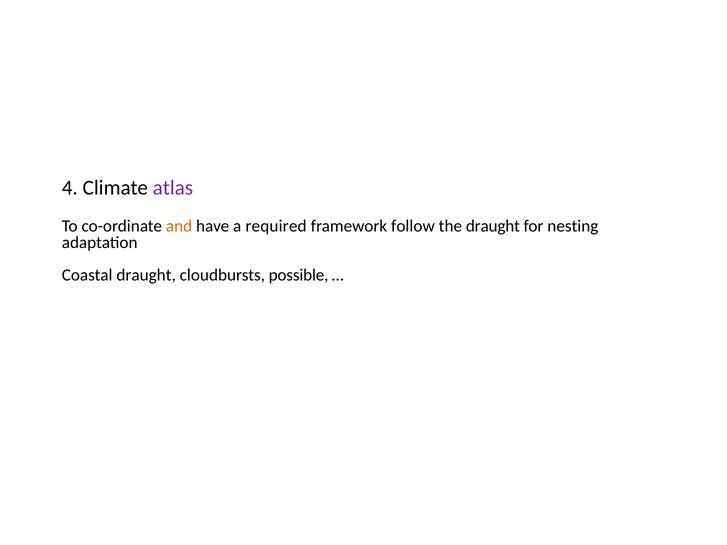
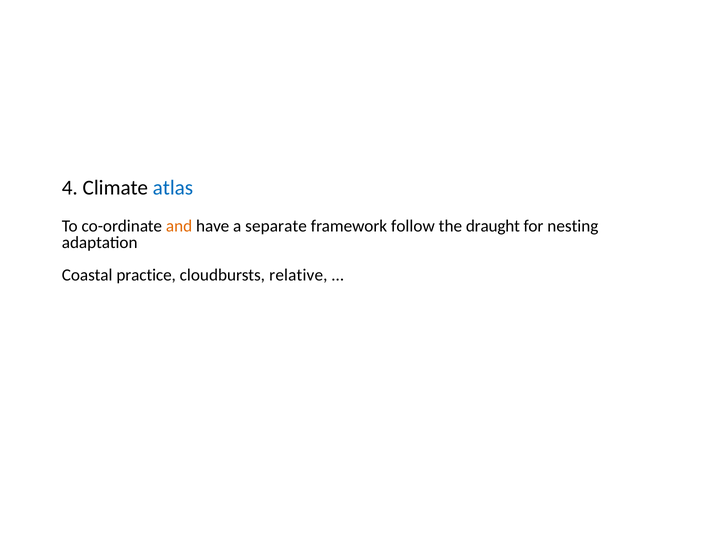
atlas colour: purple -> blue (173, 188)
required: required -> separate (276, 226)
Coastal draught: draught -> practice (146, 275)
possible: possible -> relative (298, 275)
